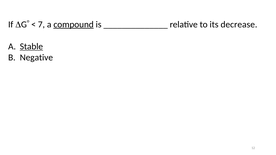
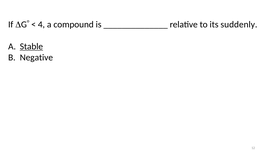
7: 7 -> 4 (41, 24)
compound underline: present -> none (74, 24)
decrease: decrease -> suddenly (239, 24)
